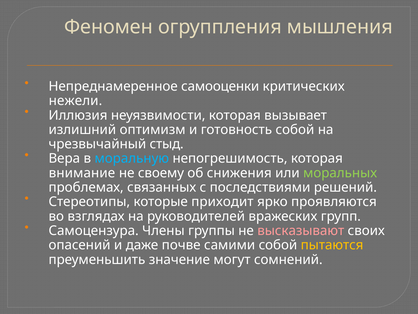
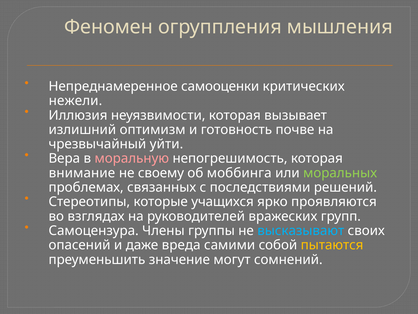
готовность собой: собой -> почве (295, 130)
стыд: стыд -> уйти (167, 144)
моральную colour: light blue -> pink (132, 158)
снижения: снижения -> моббинга (239, 173)
приходит: приходит -> учащихся (223, 202)
высказывают colour: pink -> light blue (301, 230)
почве: почве -> вреда (181, 245)
